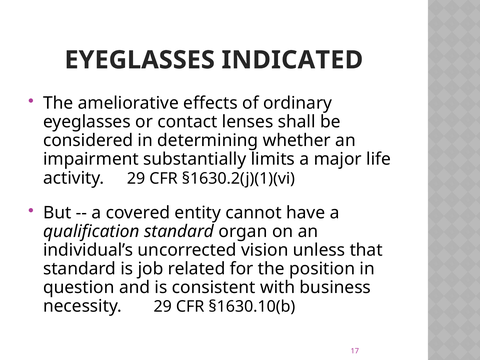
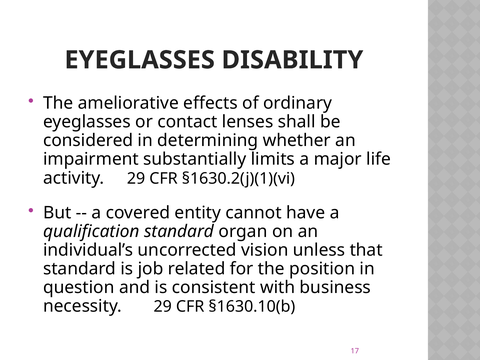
INDICATED: INDICATED -> DISABILITY (292, 60)
